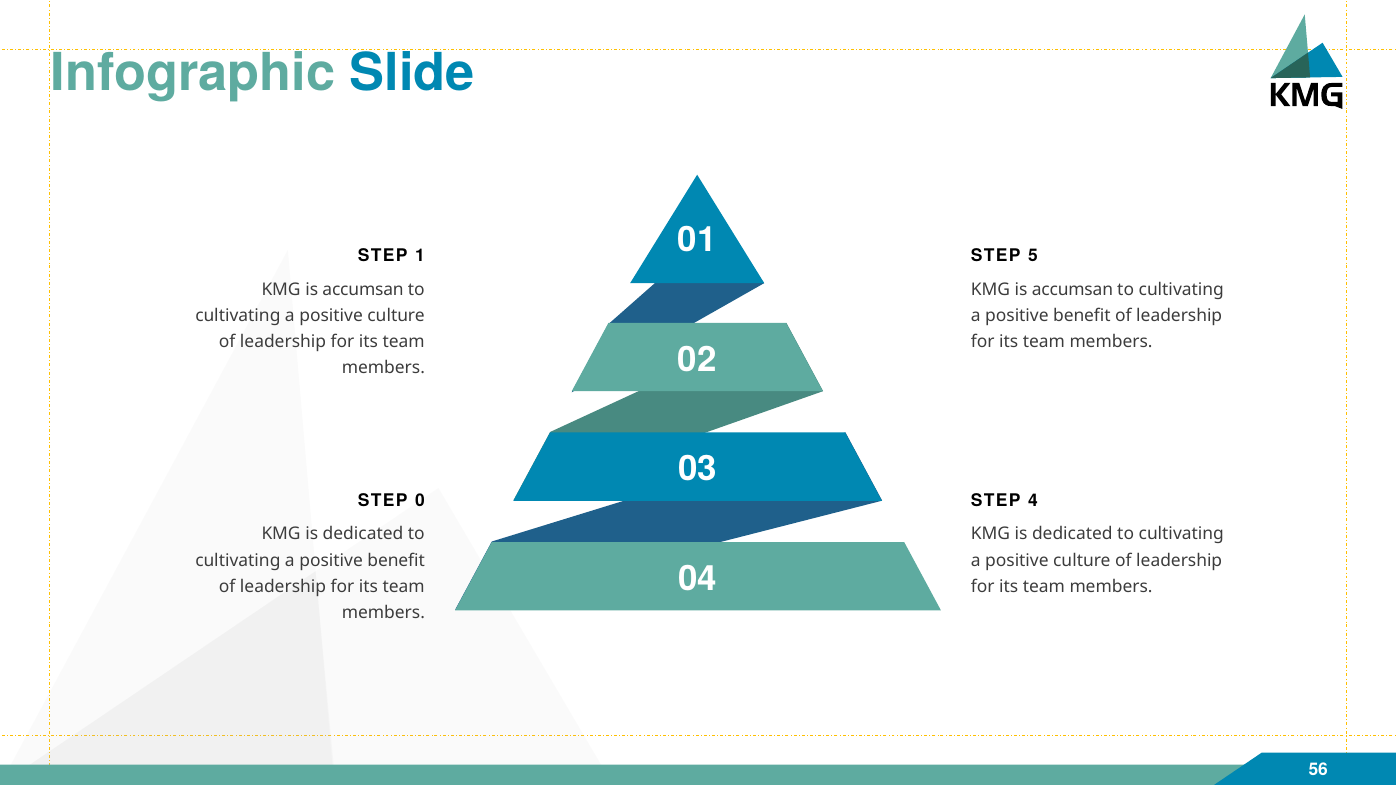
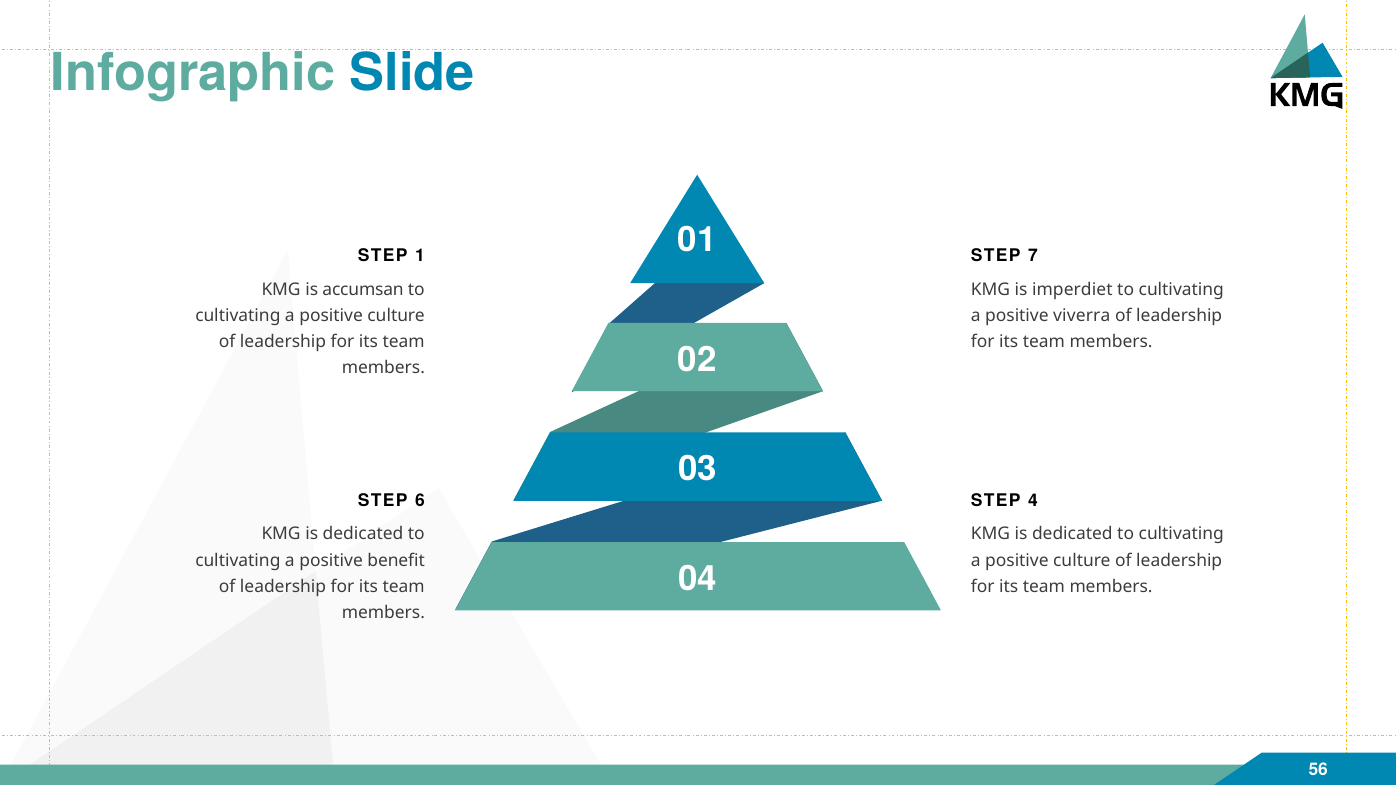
5: 5 -> 7 (1033, 256)
accumsan: accumsan -> imperdiet (1072, 289)
benefit: benefit -> viverra (1082, 316)
0: 0 -> 6 (420, 501)
